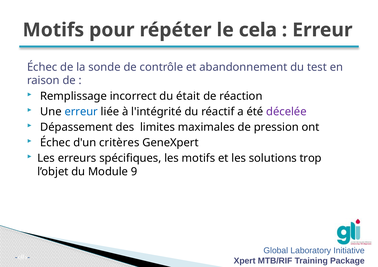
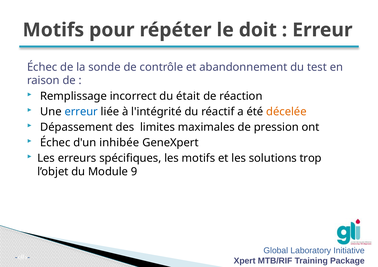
cela: cela -> doit (258, 30)
décelée colour: purple -> orange (286, 111)
critères: critères -> inhibée (119, 143)
